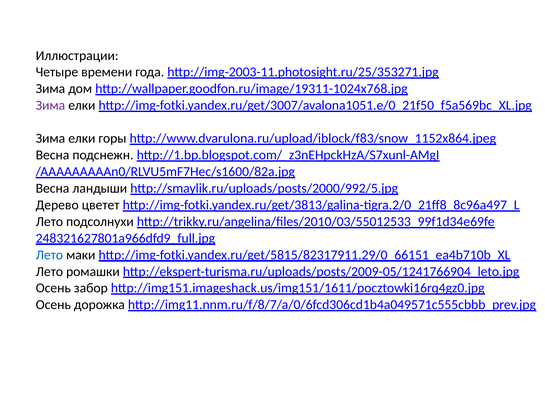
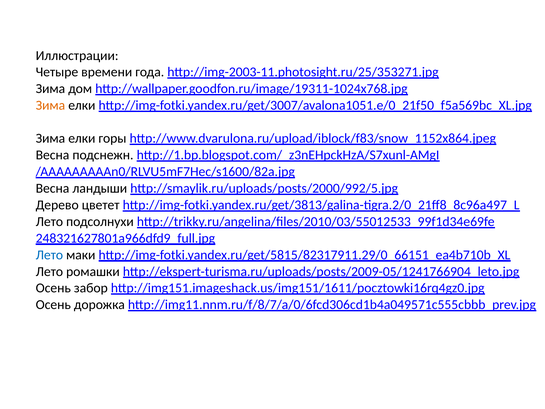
Зима colour: purple -> orange (50, 105)
